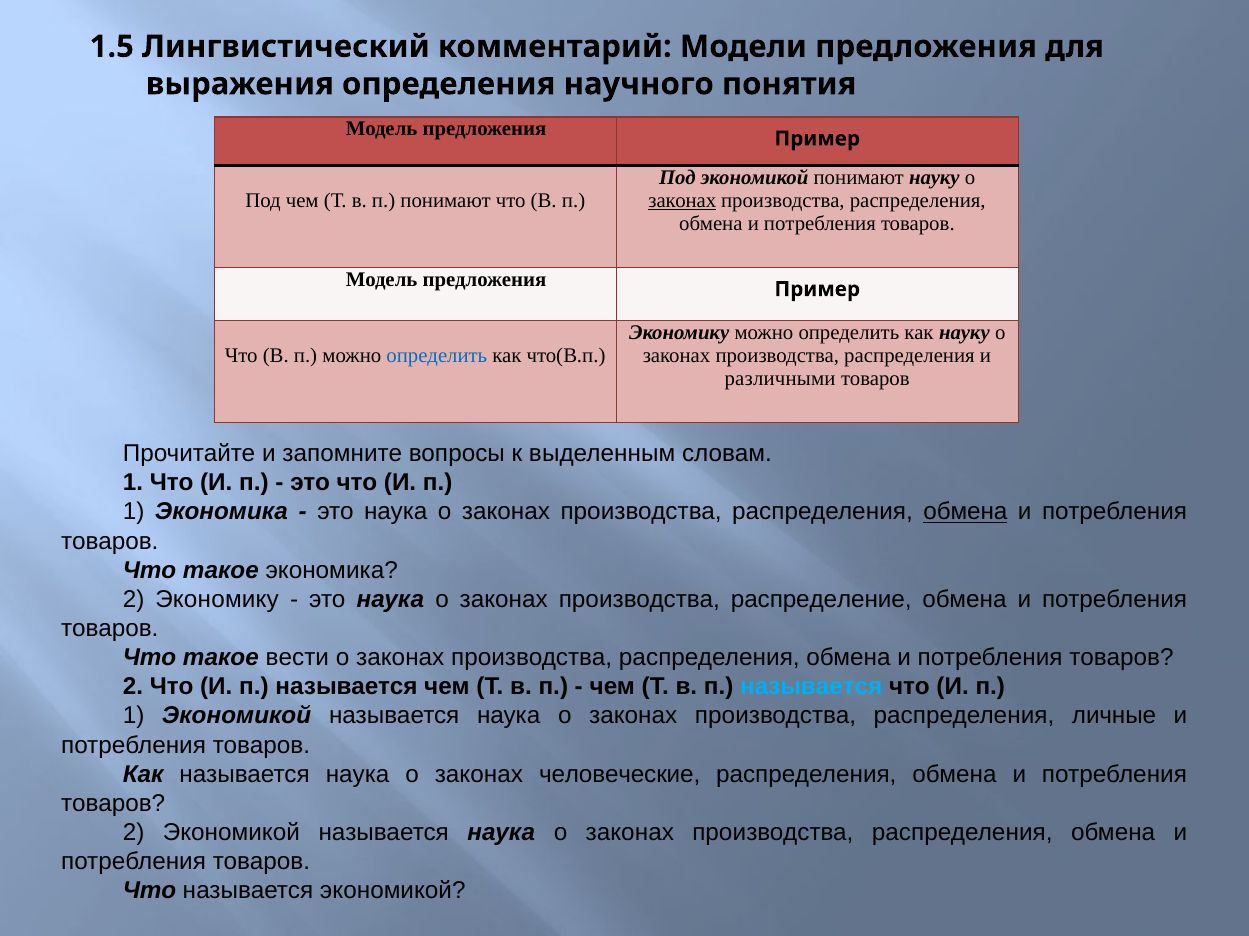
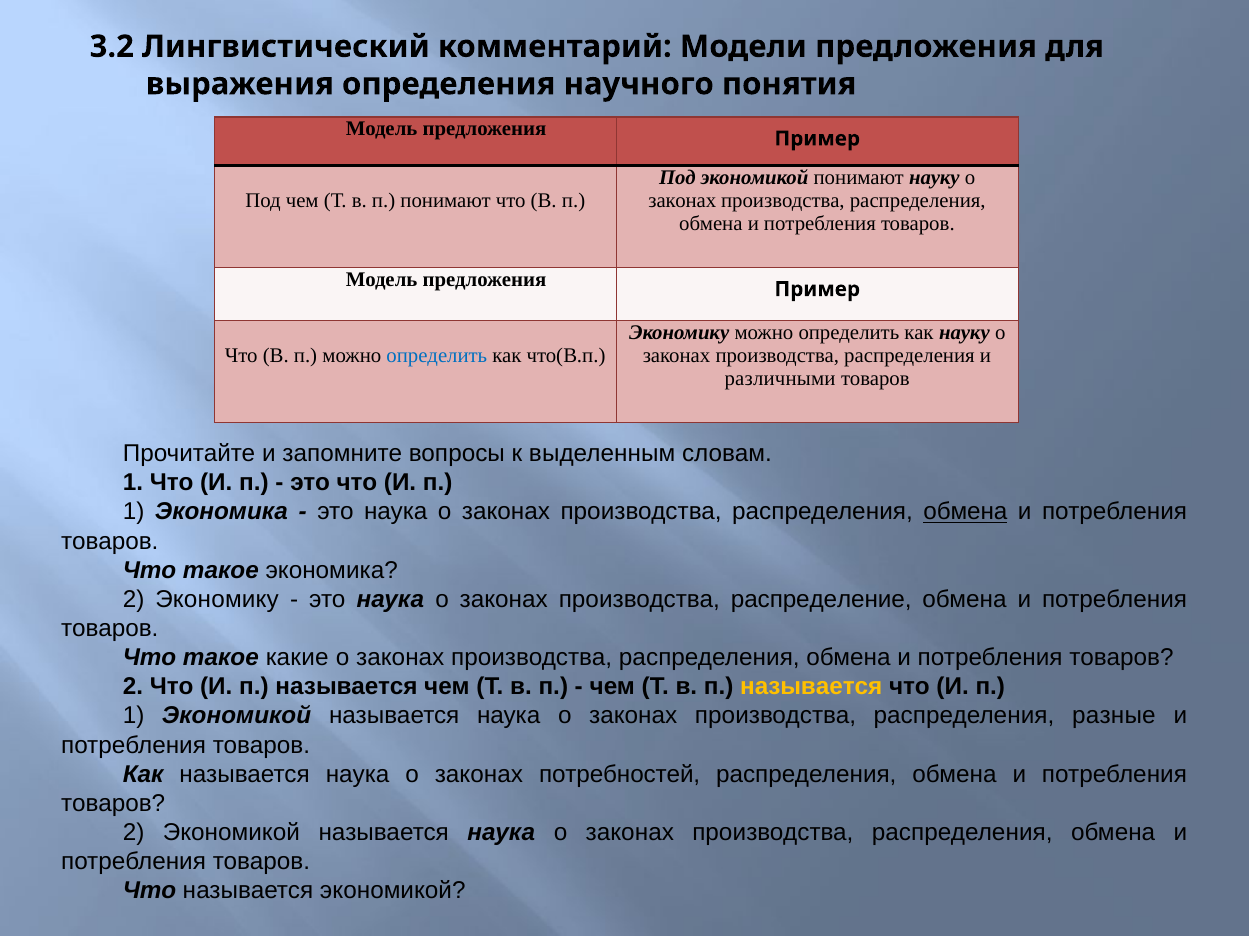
1.5: 1.5 -> 3.2 (112, 47)
законах underline: present -> none (682, 201)
вести: вести -> какие (297, 658)
называется colour: light blue -> yellow (811, 687)
личные: личные -> разные (1114, 716)
человеческие: человеческие -> потребностей (620, 775)
